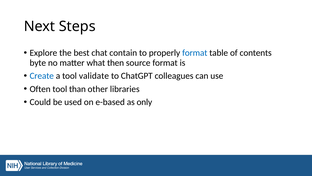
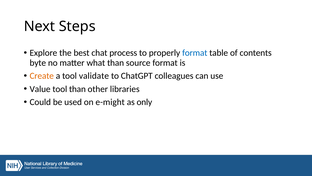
contain: contain -> process (123, 53)
what then: then -> than (116, 63)
Create colour: blue -> orange (42, 76)
Often: Often -> Value (40, 89)
e-based: e-based -> e-might (110, 102)
